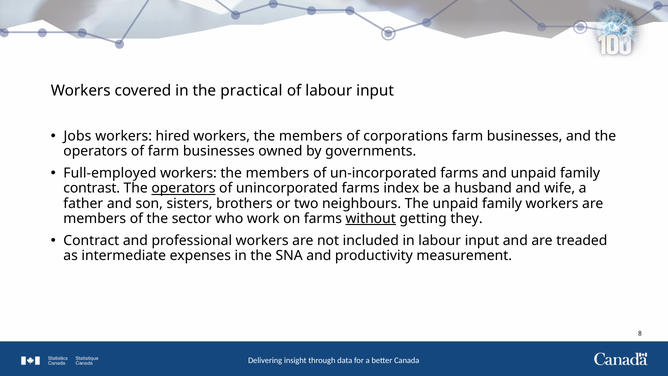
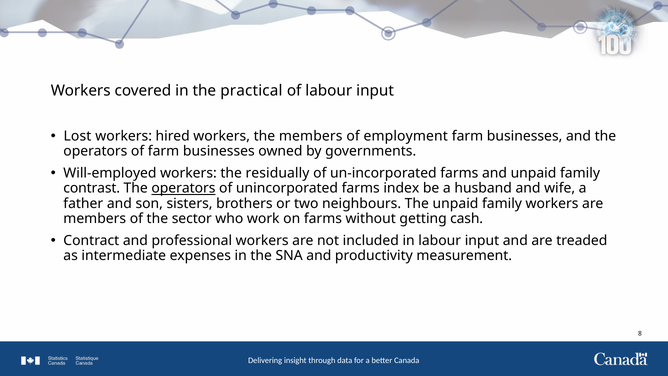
Jobs: Jobs -> Lost (77, 136)
corporations: corporations -> employment (406, 136)
Full-employed: Full-employed -> Will-employed (110, 173)
members: members -> residually (277, 173)
without underline: present -> none (371, 218)
they: they -> cash (467, 218)
